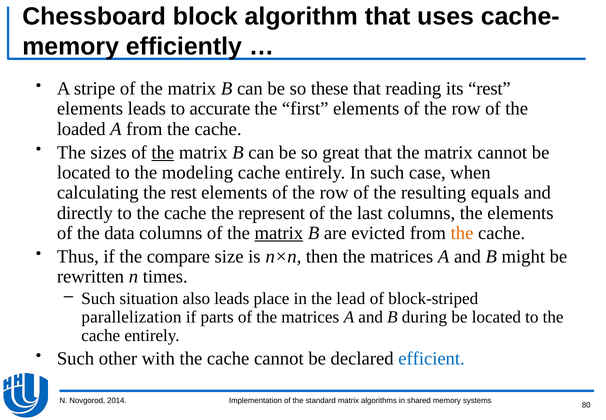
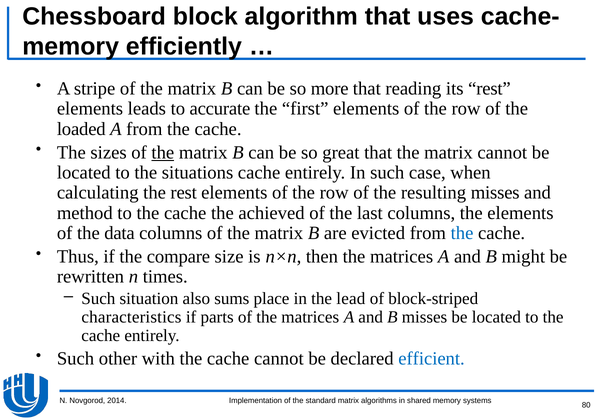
these: these -> more (330, 89)
modeling: modeling -> situations (198, 172)
resulting equals: equals -> misses (495, 193)
directly: directly -> method (85, 213)
represent: represent -> achieved (272, 213)
matrix underline: present -> none (279, 233)
the colour: orange -> blue (462, 233)
also leads: leads -> sums (232, 299)
parallelization: parallelization -> characteristics (131, 317)
B during: during -> misses (425, 317)
